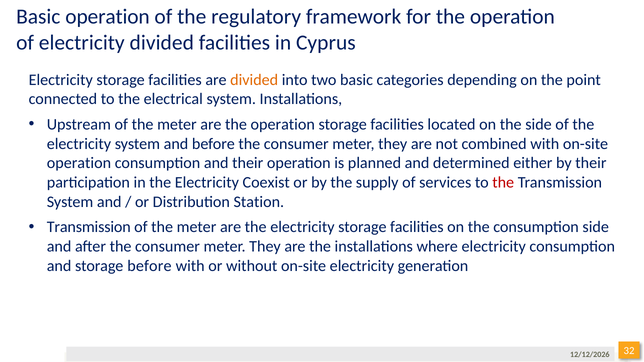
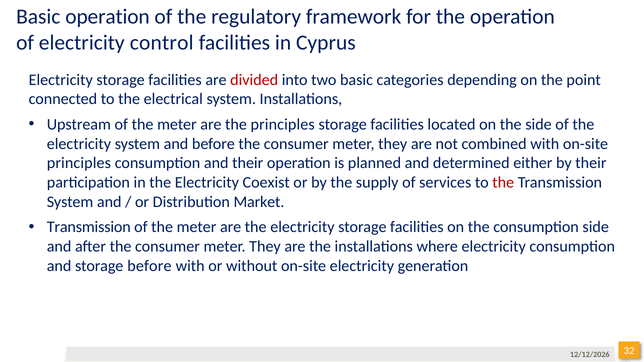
electricity divided: divided -> control (162, 43)
divided colour: orange -> red (254, 80)
are the operation: operation -> principles (283, 125)
operation: operation -> principles (79, 163)
Station: Station -> Market (259, 202)
